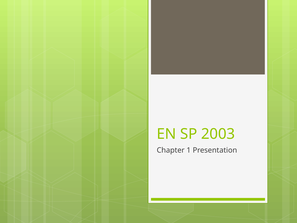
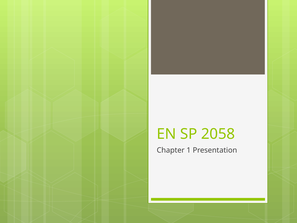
2003: 2003 -> 2058 (218, 134)
